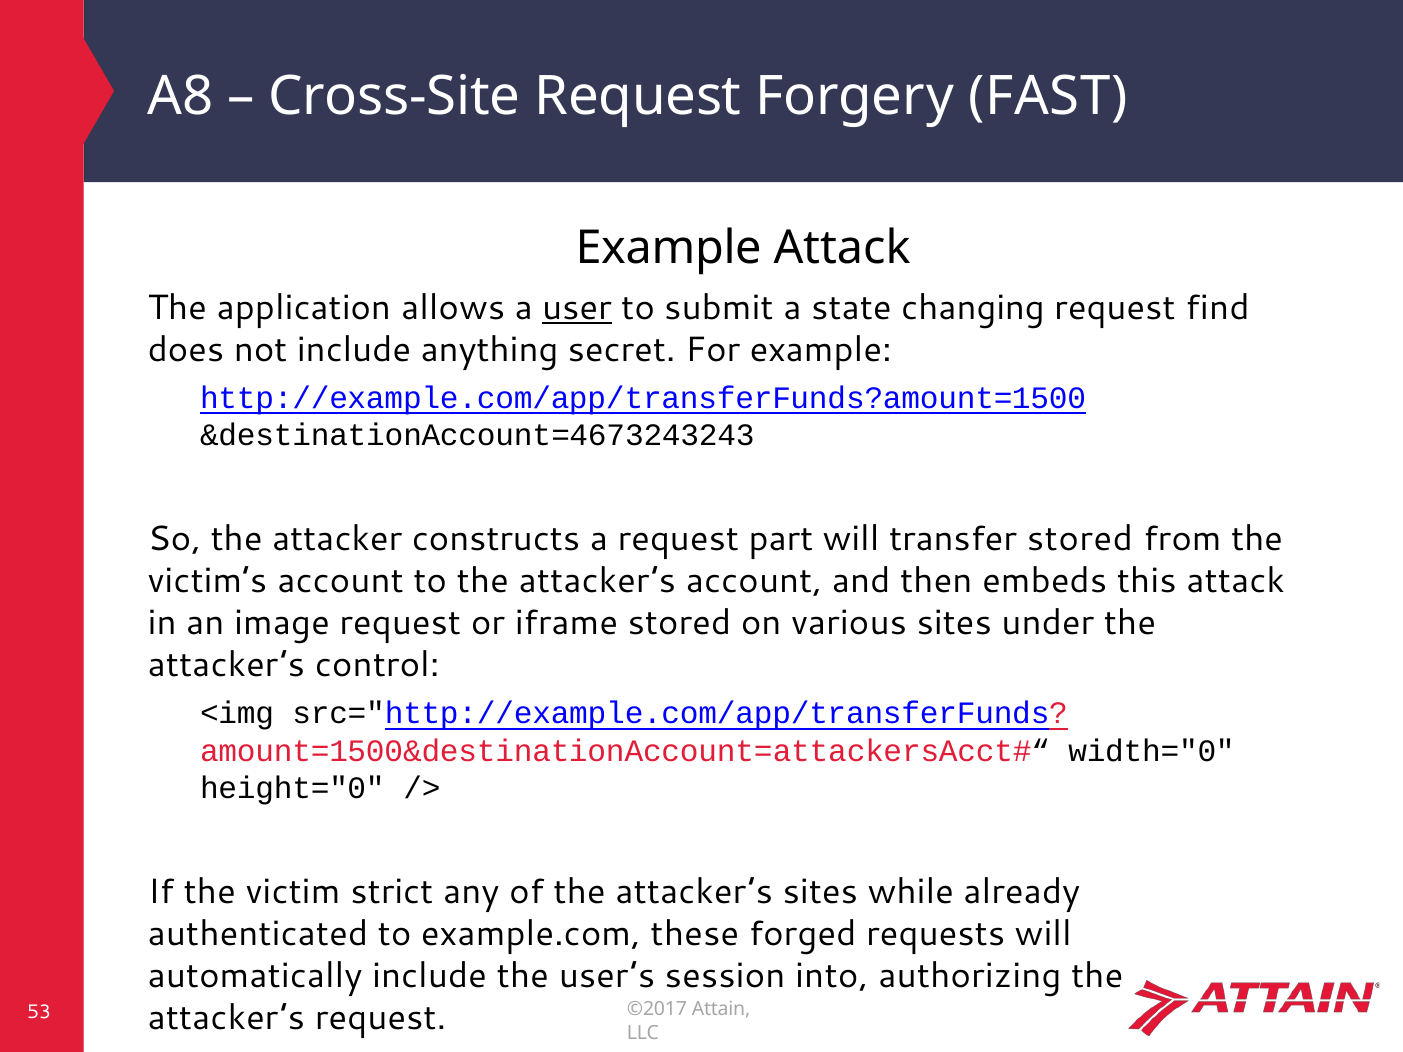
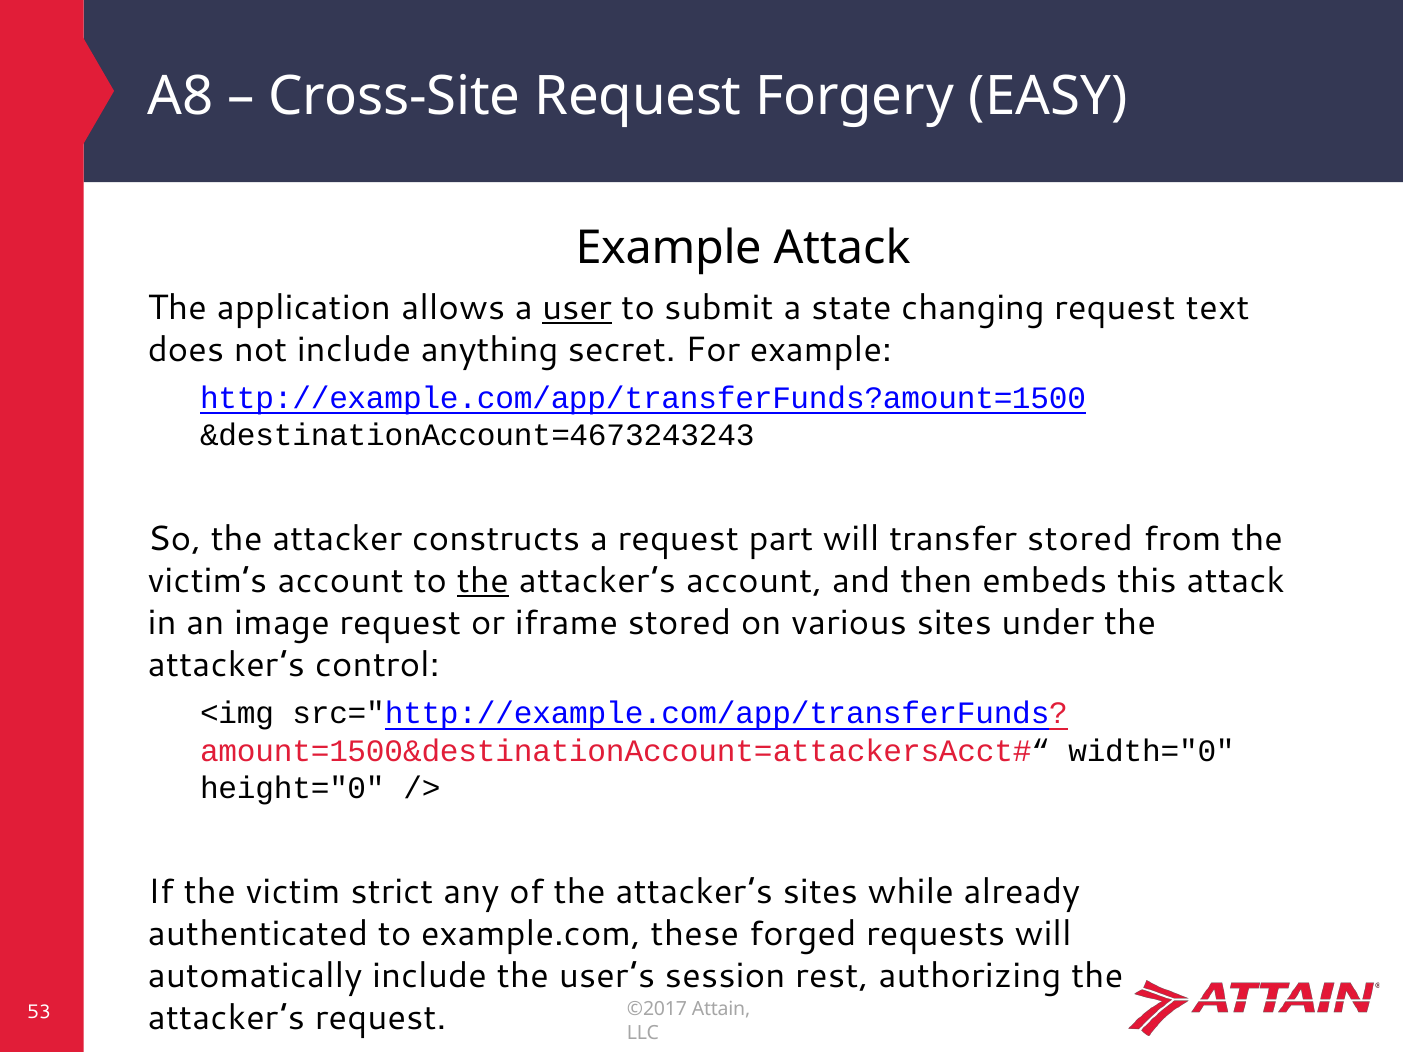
FAST: FAST -> EASY (1048, 96)
find: find -> text (1218, 308)
the underline: none -> present (483, 581)
into: into -> rest (832, 976)
